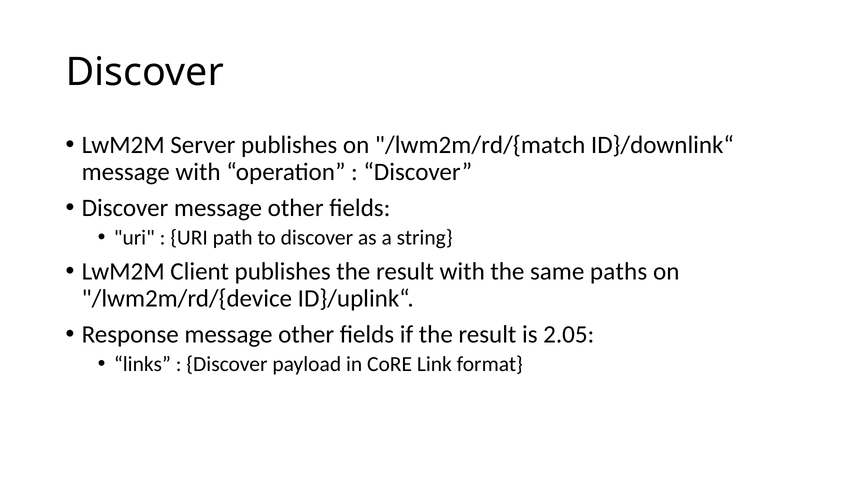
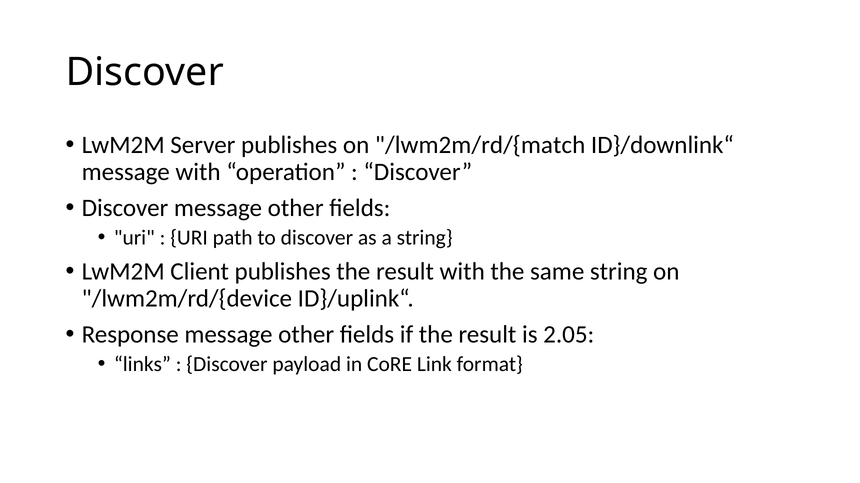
same paths: paths -> string (619, 272)
